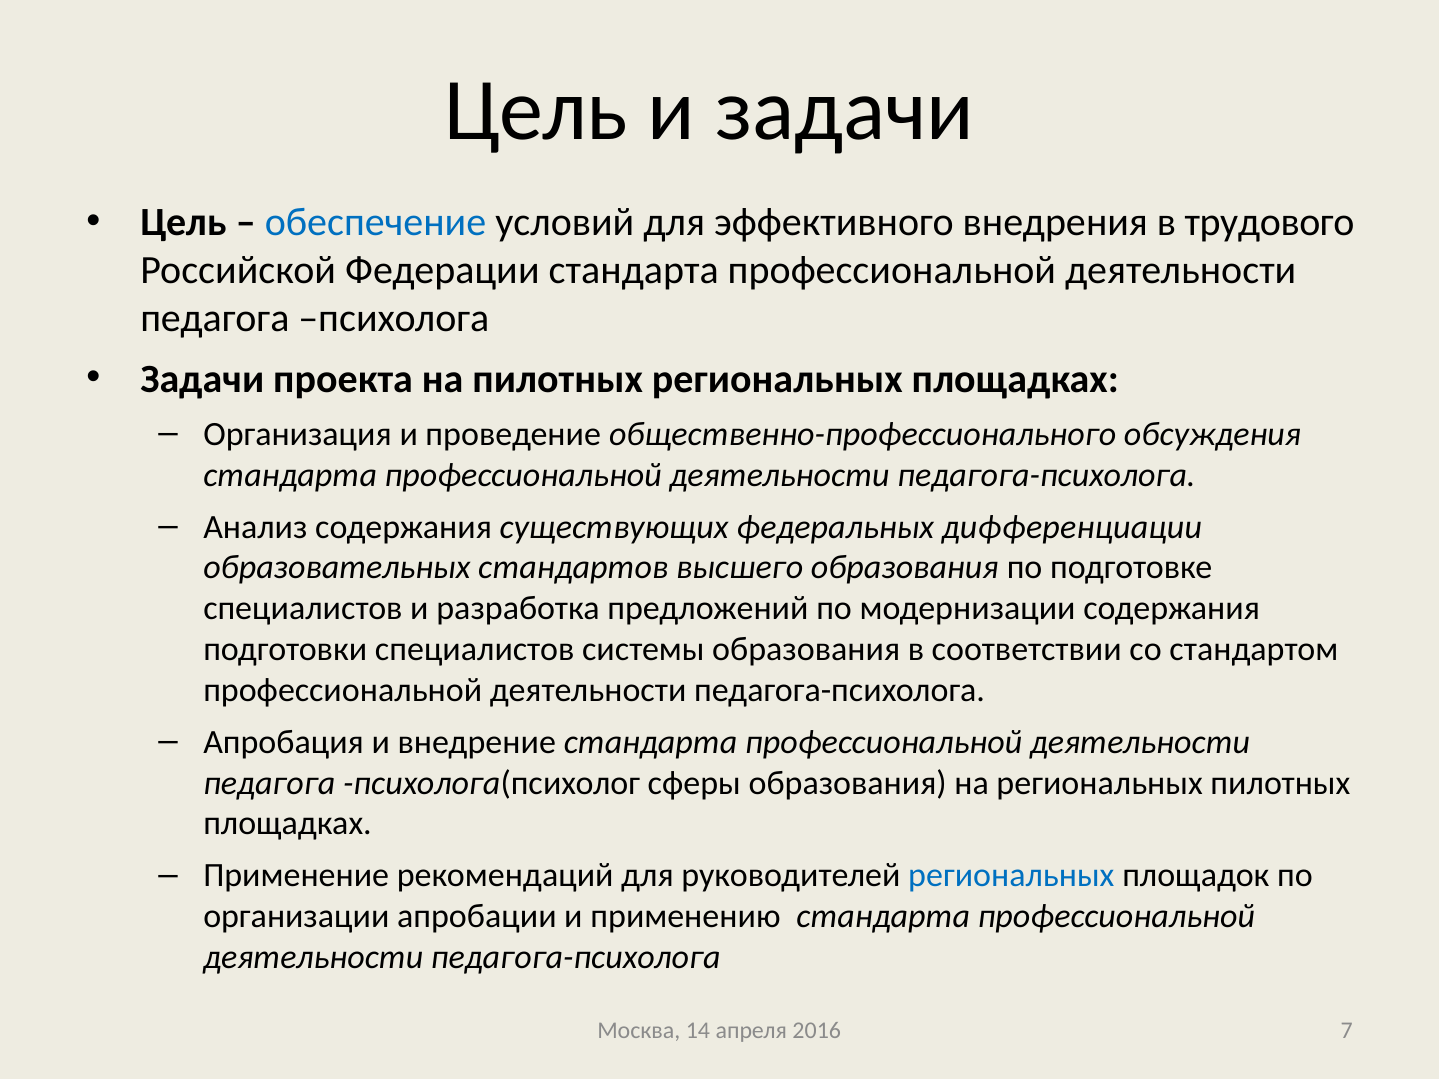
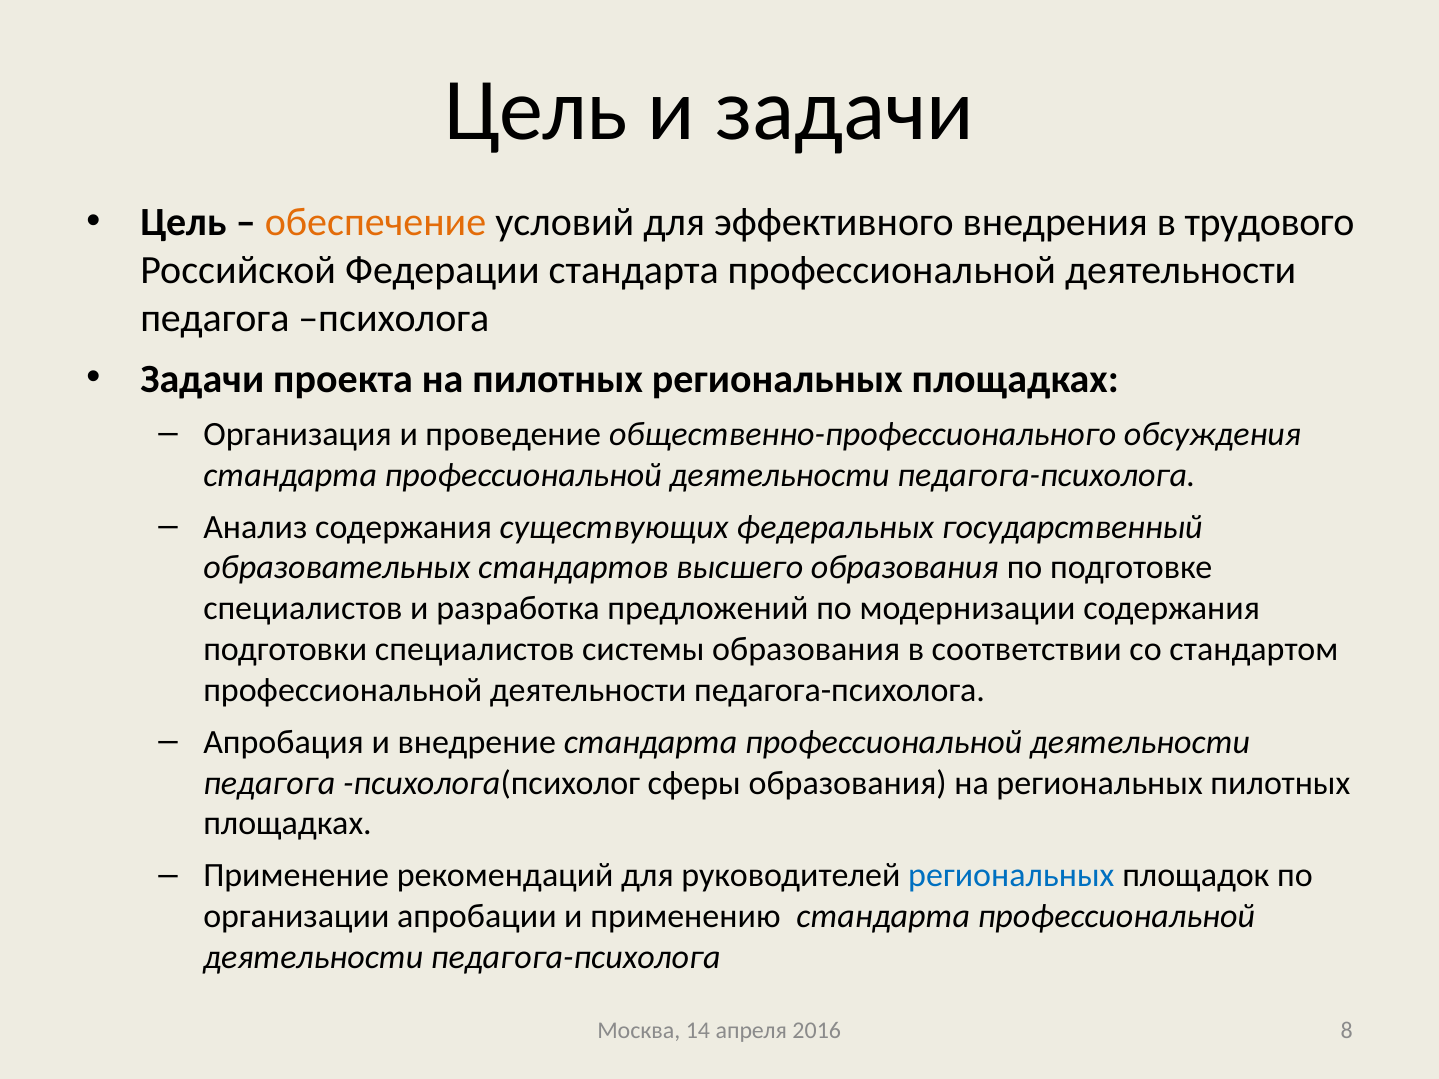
обеспечение colour: blue -> orange (376, 222)
дифференциации: дифференциации -> государственный (1072, 527)
7: 7 -> 8 (1347, 1030)
